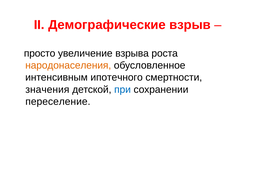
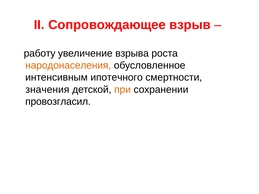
Демографические: Демографические -> Сопровождающее (107, 25)
просто: просто -> работу (40, 53)
при colour: blue -> orange (123, 90)
переселение: переселение -> провозгласил (58, 102)
